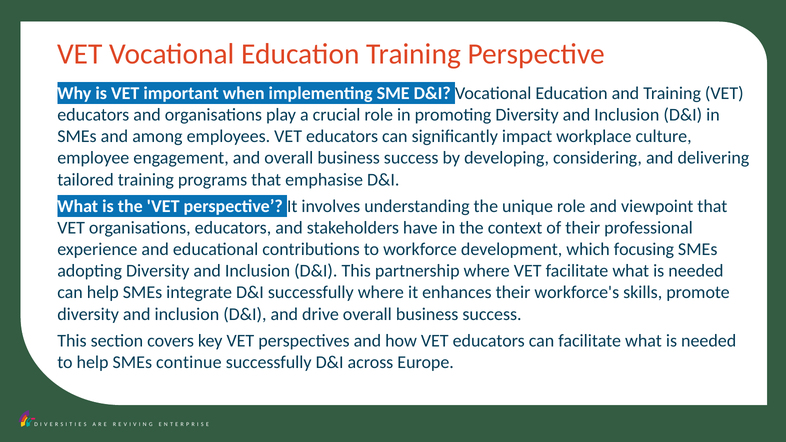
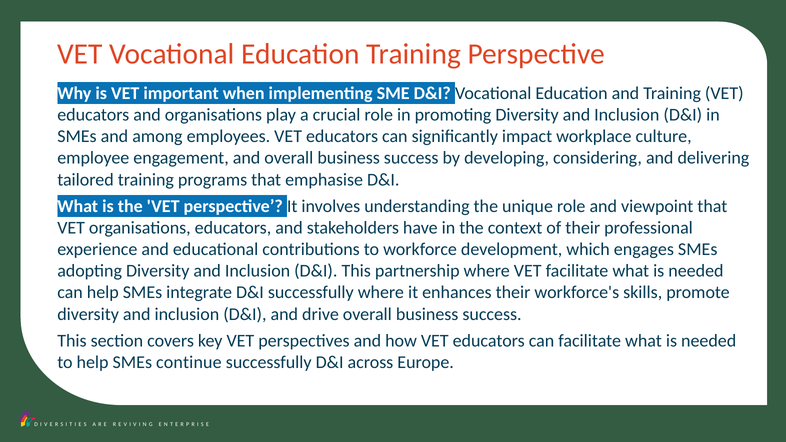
focusing: focusing -> engages (644, 249)
